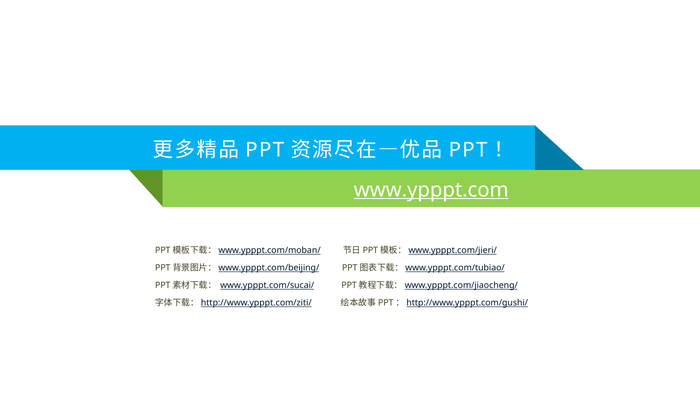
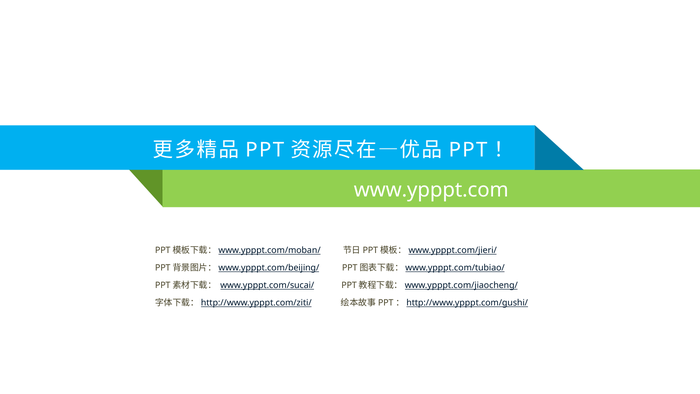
www.ypppt.com underline: present -> none (431, 190)
